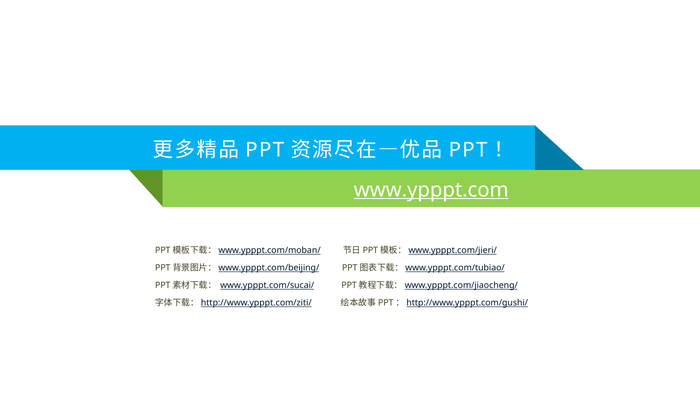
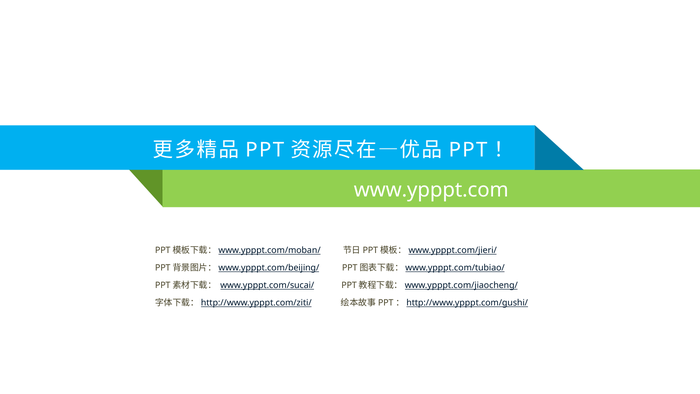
www.ypppt.com underline: present -> none (431, 190)
